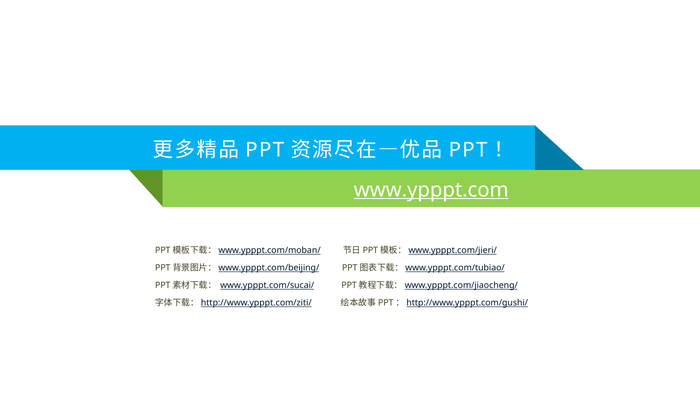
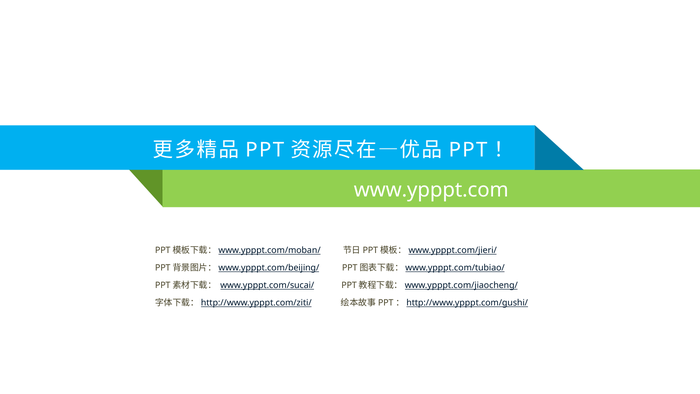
www.ypppt.com underline: present -> none (431, 190)
